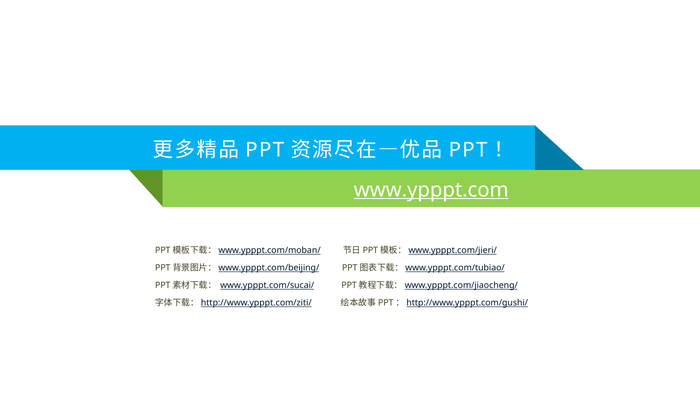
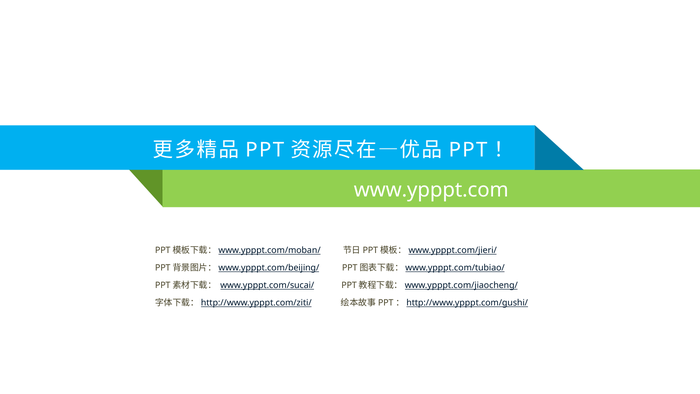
www.ypppt.com underline: present -> none (431, 190)
